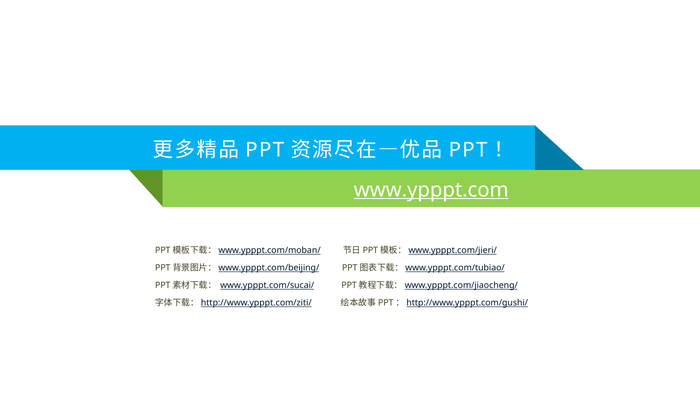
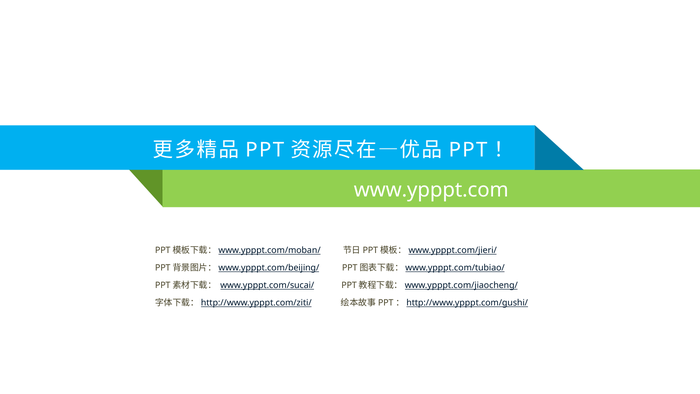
www.ypppt.com underline: present -> none (431, 190)
